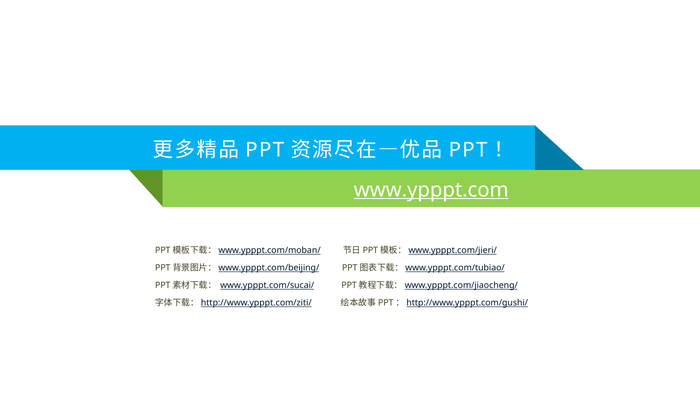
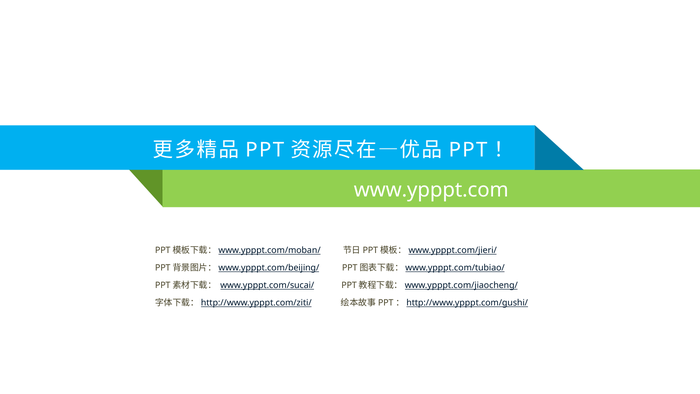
www.ypppt.com underline: present -> none (431, 190)
